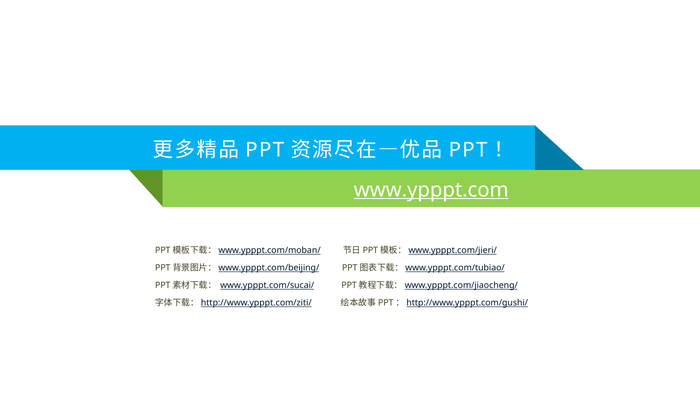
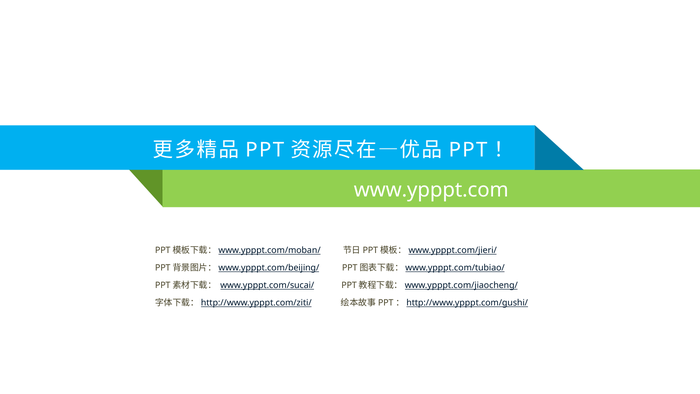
www.ypppt.com underline: present -> none (431, 190)
